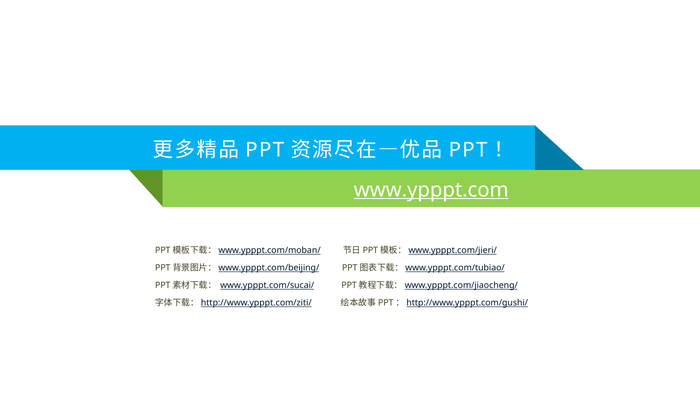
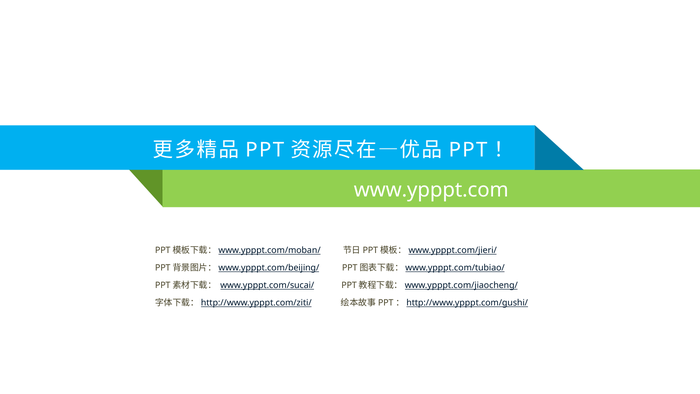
www.ypppt.com underline: present -> none (431, 190)
